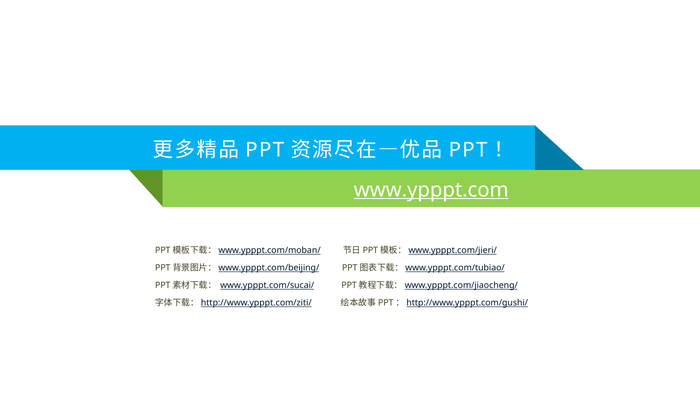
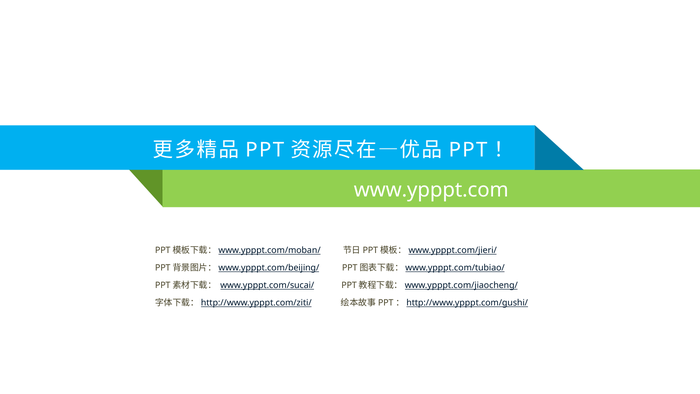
www.ypppt.com underline: present -> none (431, 190)
